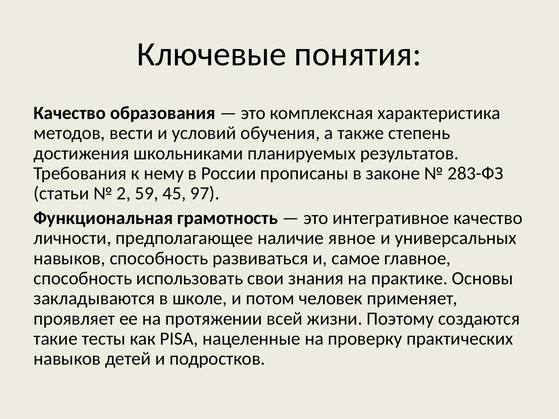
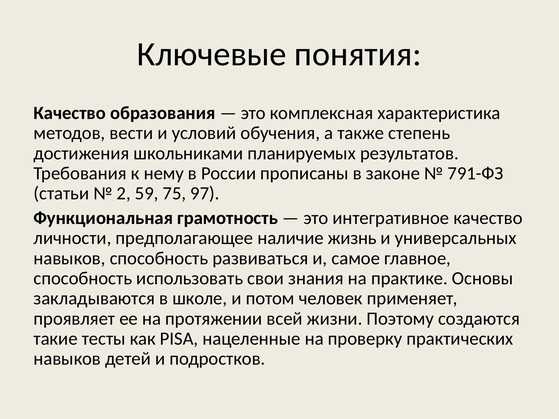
283-ФЗ: 283-ФЗ -> 791-ФЗ (475, 173)
45: 45 -> 75 (174, 194)
явное: явное -> жизнь (352, 238)
